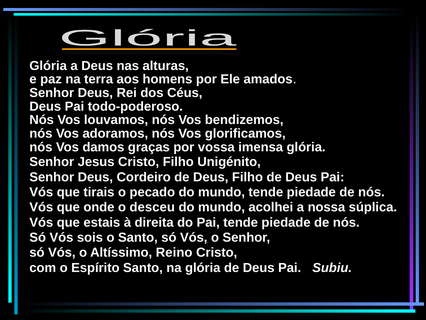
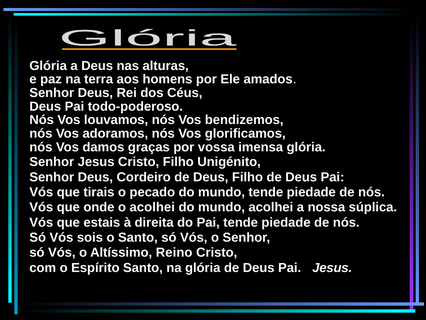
o desceu: desceu -> acolhei (152, 207)
Pai Subiu: Subiu -> Jesus (332, 267)
